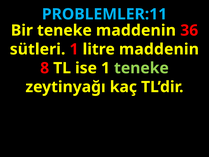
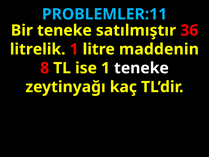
teneke maddenin: maddenin -> satılmıştır (136, 30)
sütleri: sütleri -> litrelik (38, 49)
teneke colour: light green -> white (141, 68)
